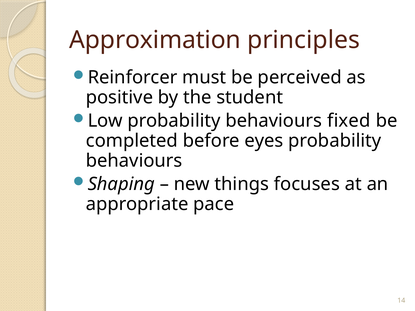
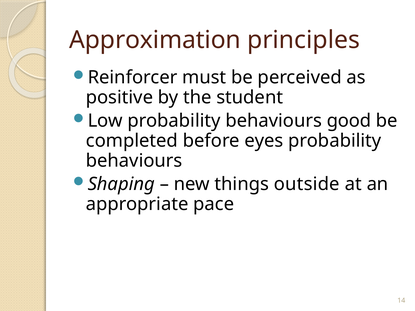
fixed: fixed -> good (349, 121)
focuses: focuses -> outside (307, 184)
